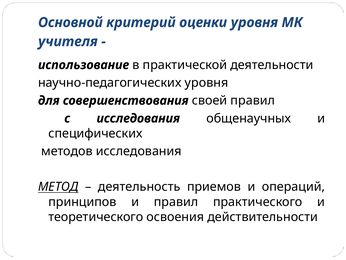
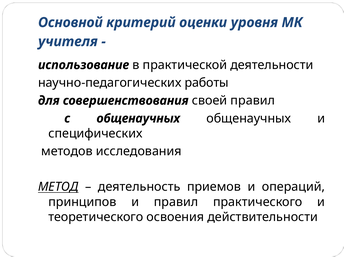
научно-педагогических уровня: уровня -> работы (207, 83)
с исследования: исследования -> общенаучных (138, 118)
